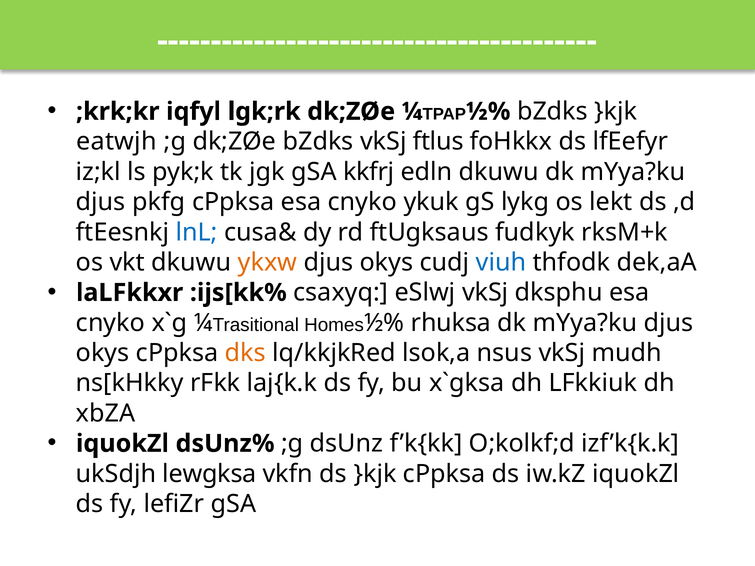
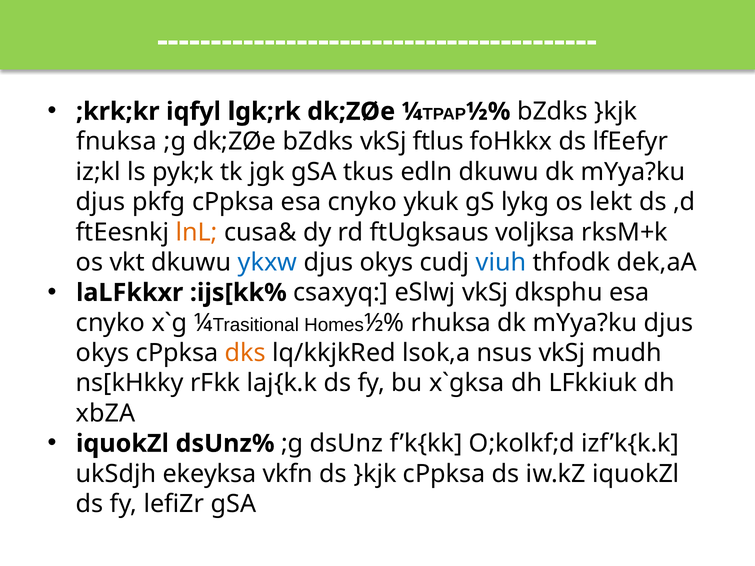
eatwjh: eatwjh -> fnuksa (116, 142)
kkfrj: kkfrj -> tkus (369, 172)
lnL colour: blue -> orange (197, 232)
fudkyk: fudkyk -> voljksa (535, 232)
ykxw colour: orange -> blue (267, 263)
lewgksa: lewgksa -> ekeyksa (209, 474)
